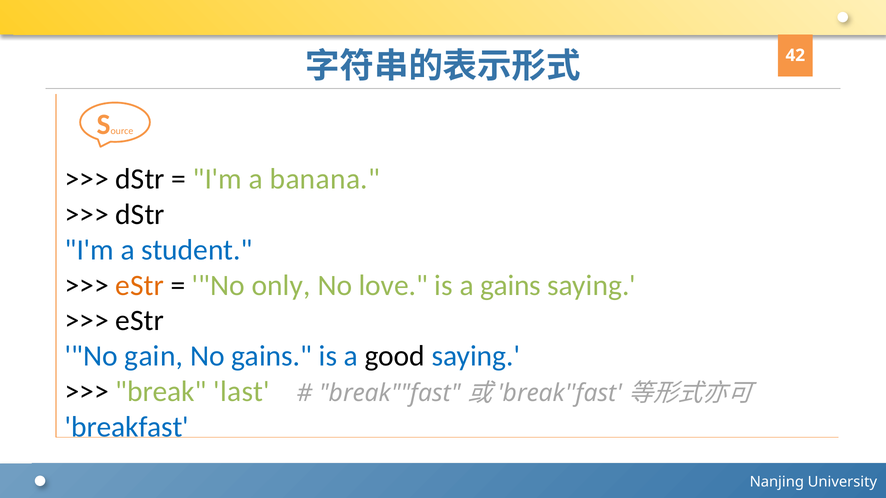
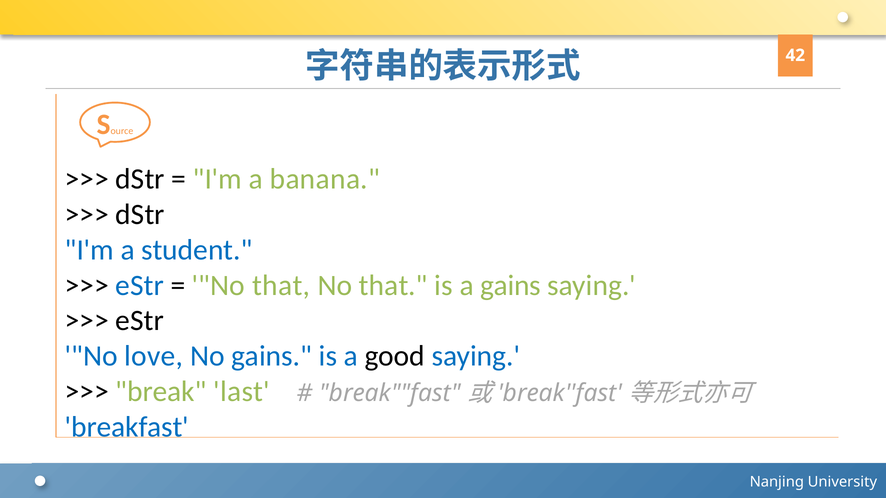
eStr colour: orange -> blue (140, 286)
only: only -> that (281, 286)
love: love -> that (393, 286)
gain: gain -> love (154, 356)
